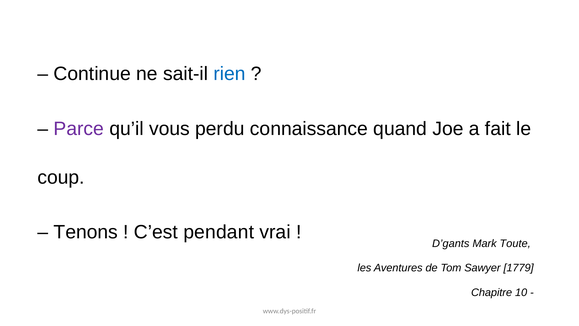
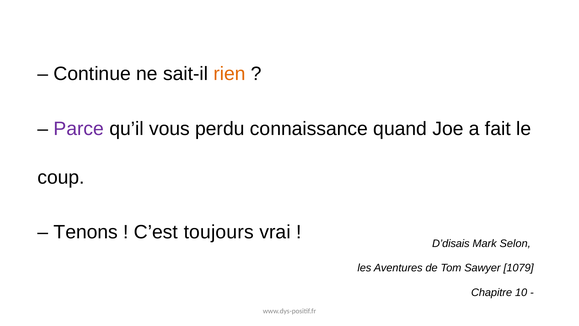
rien colour: blue -> orange (230, 74)
pendant: pendant -> toujours (219, 232)
D’gants: D’gants -> D’disais (451, 243)
Toute: Toute -> Selon (515, 243)
1779: 1779 -> 1079 (519, 268)
